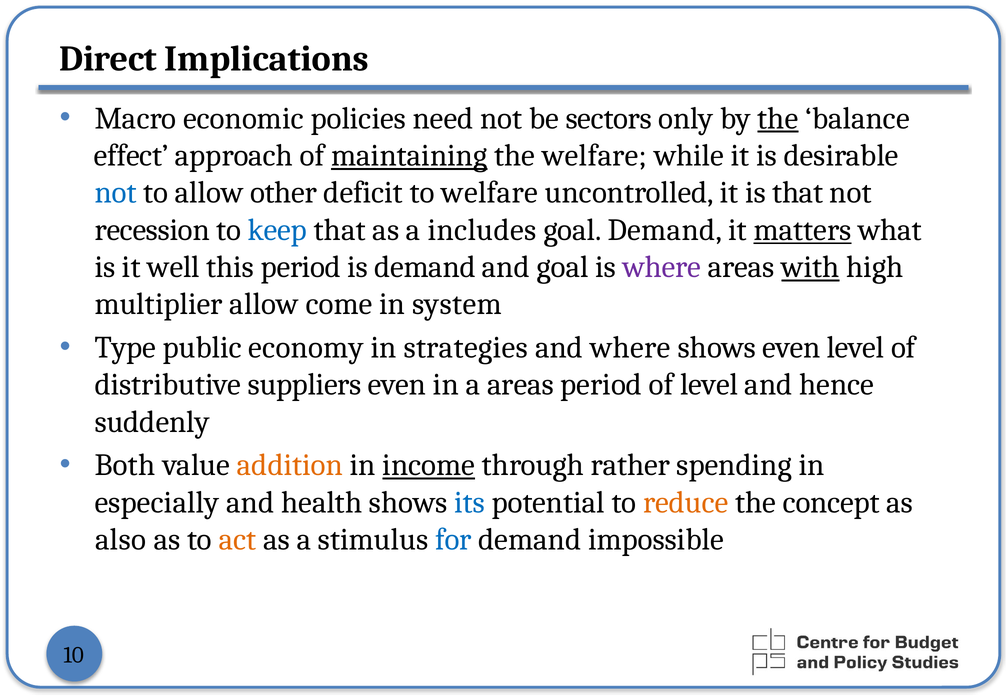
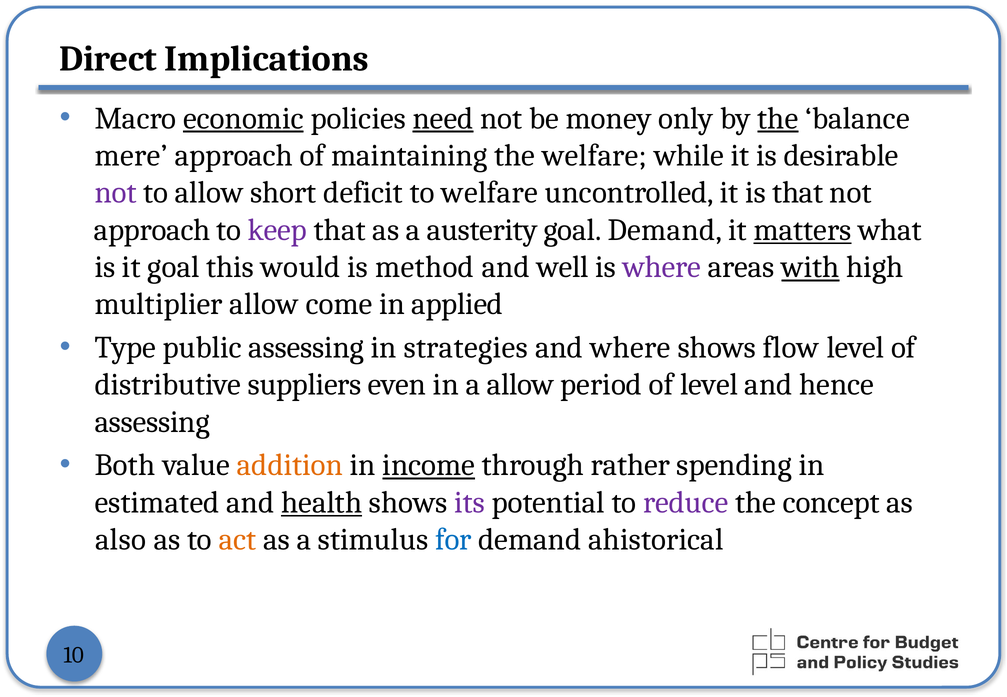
economic underline: none -> present (243, 118)
need underline: none -> present (443, 118)
sectors: sectors -> money (609, 118)
effect: effect -> mere (131, 156)
maintaining underline: present -> none (409, 156)
not colour: blue -> purple (116, 193)
other: other -> short (283, 193)
recession: recession -> approach (152, 230)
keep colour: blue -> purple (277, 230)
includes: includes -> austerity (482, 230)
it well: well -> goal (173, 267)
this period: period -> would (301, 267)
is demand: demand -> method (425, 267)
and goal: goal -> well (563, 267)
system: system -> applied (457, 304)
public economy: economy -> assessing (306, 348)
shows even: even -> flow (791, 348)
a areas: areas -> allow (520, 385)
suddenly: suddenly -> assessing (152, 422)
especially: especially -> estimated (157, 503)
health underline: none -> present (322, 503)
its colour: blue -> purple (469, 503)
reduce colour: orange -> purple (686, 503)
impossible: impossible -> ahistorical (656, 540)
